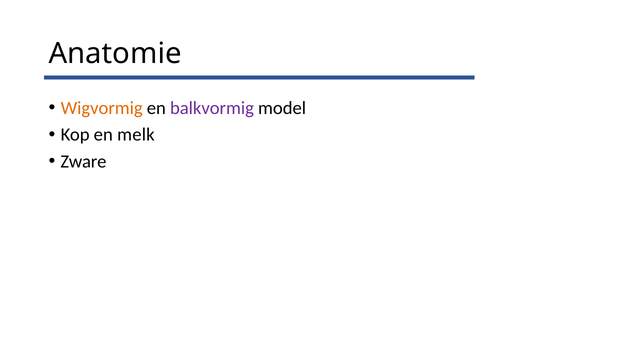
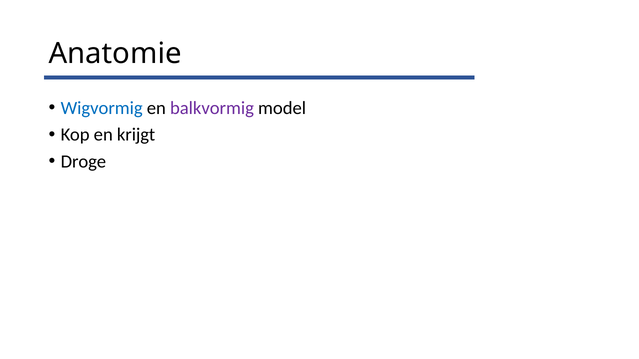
Wigvormig colour: orange -> blue (102, 108)
melk: melk -> krijgt (136, 135)
Zware: Zware -> Droge (83, 162)
